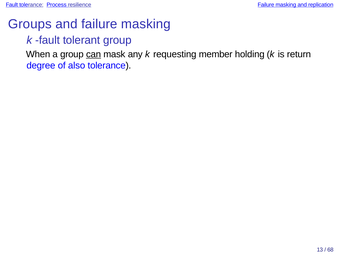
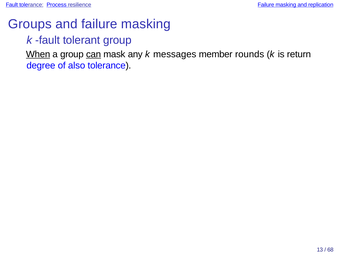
When underline: none -> present (38, 54)
requesting: requesting -> messages (175, 54)
holding: holding -> rounds (250, 54)
